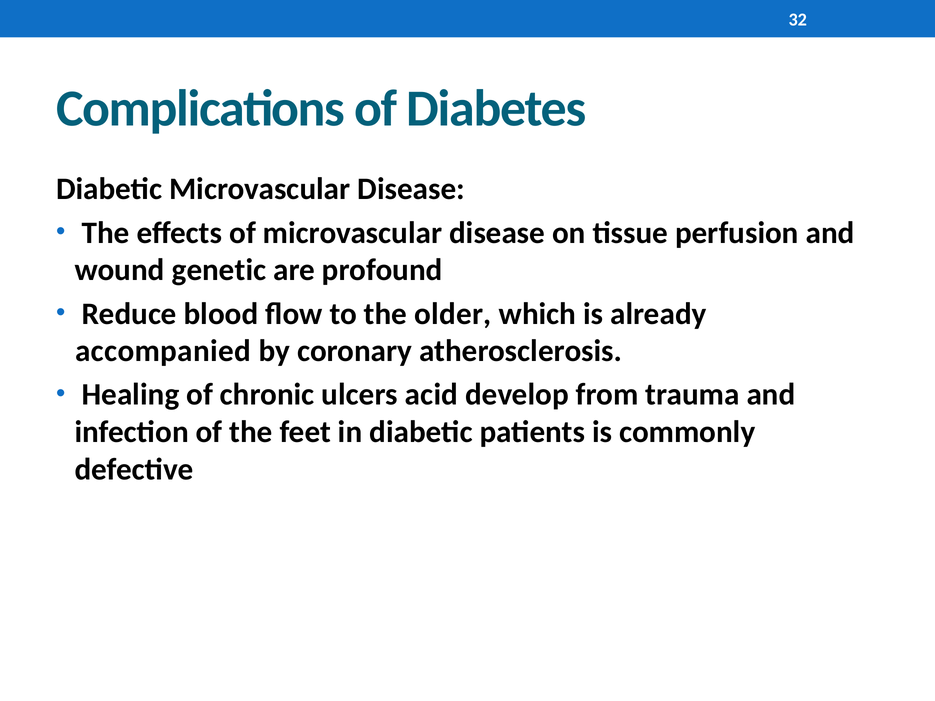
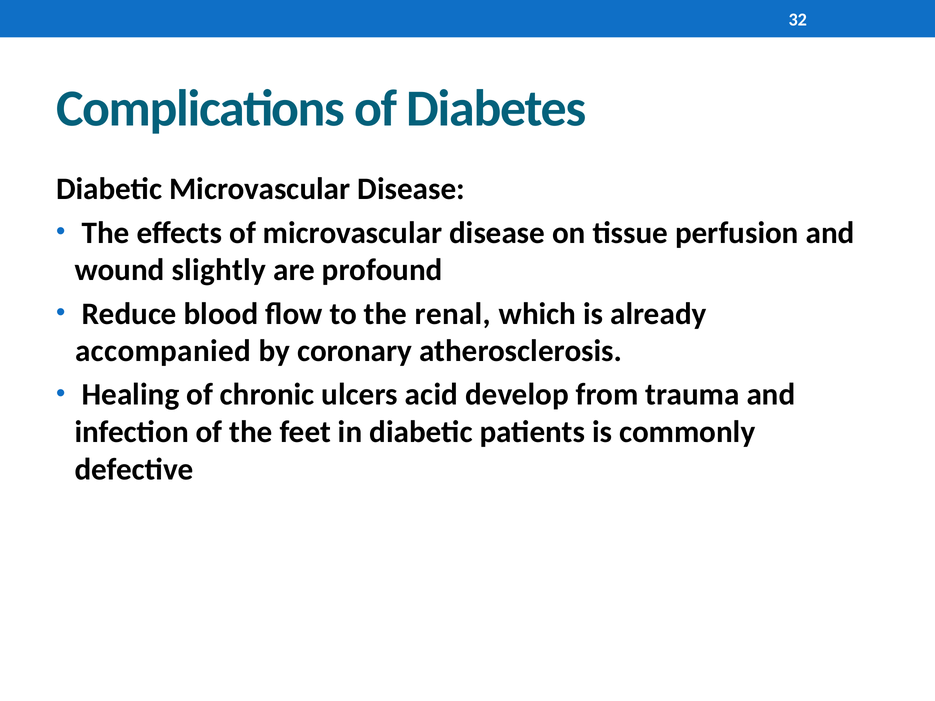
genetic: genetic -> slightly (219, 270)
older: older -> renal (453, 314)
